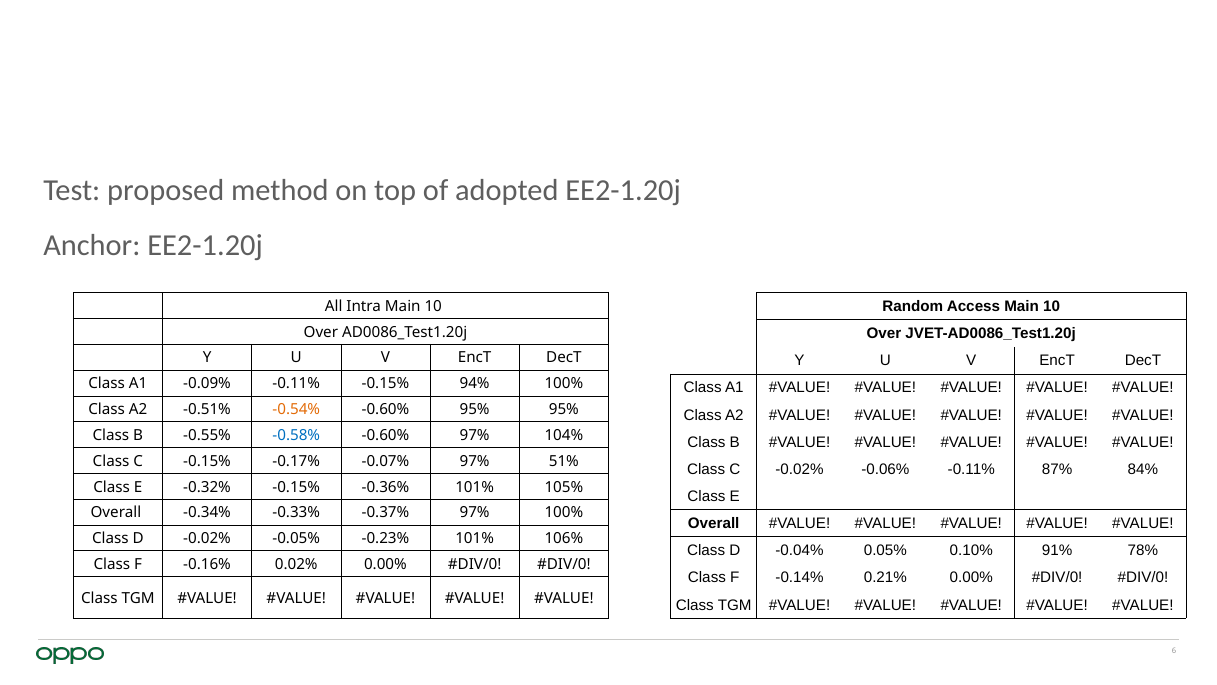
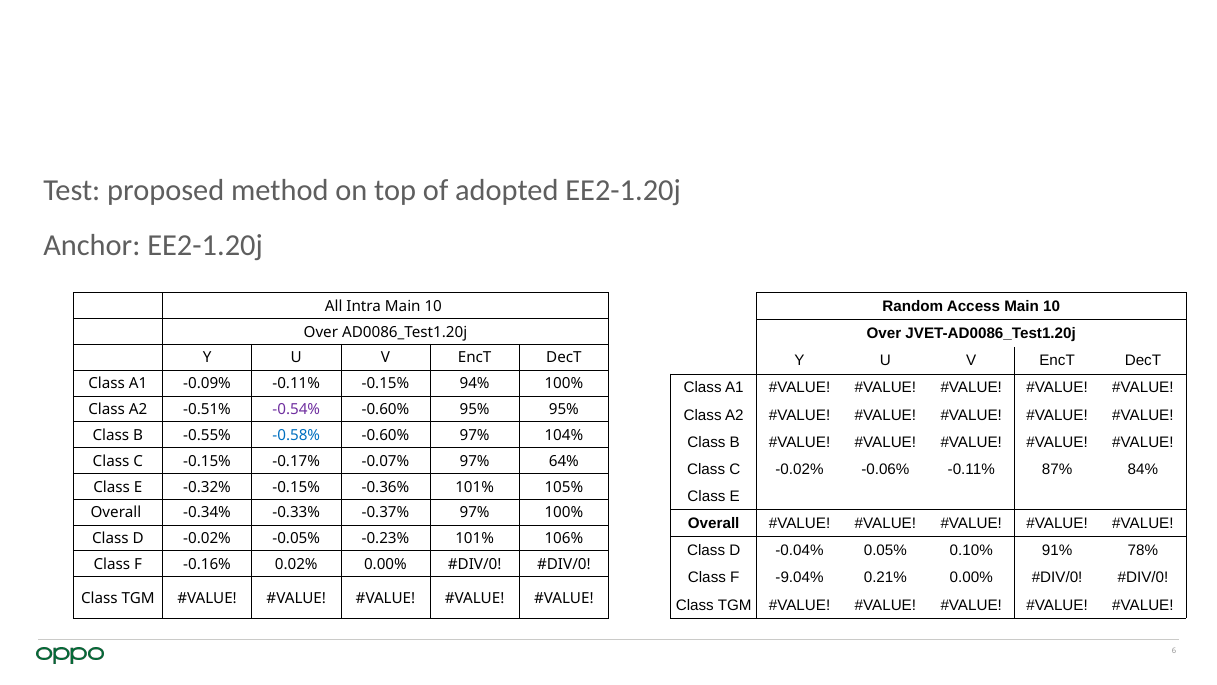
-0.54% colour: orange -> purple (296, 409)
51%: 51% -> 64% (564, 461)
-0.14%: -0.14% -> -9.04% (800, 577)
